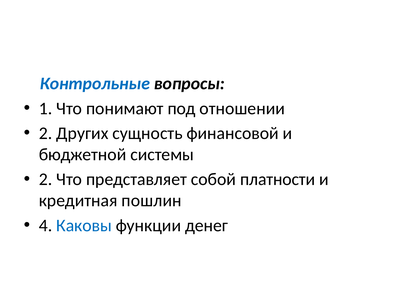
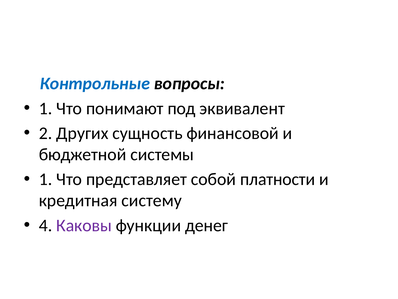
отношении: отношении -> эквивалент (242, 108)
2: 2 -> 1 (46, 179)
пошлин: пошлин -> систему (152, 200)
Каковы colour: blue -> purple (84, 225)
